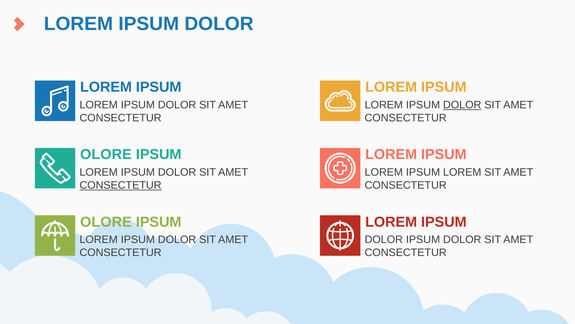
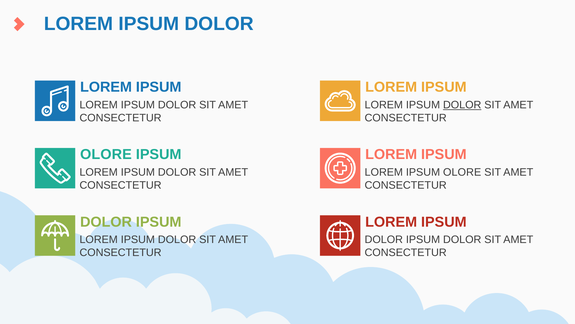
LOREM: LOREM -> OLORE (462, 172)
CONSECTETUR underline: present -> none (121, 185)
OLORE: OLORE -> DOLOR (106, 222)
